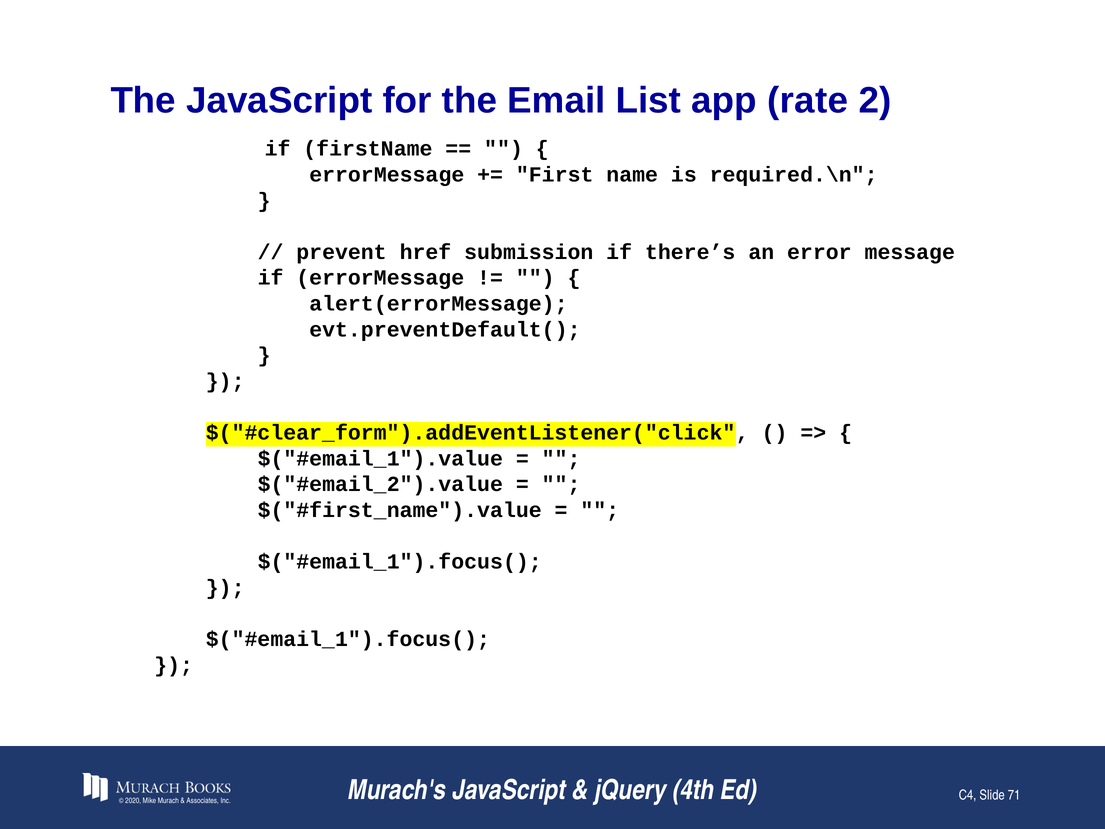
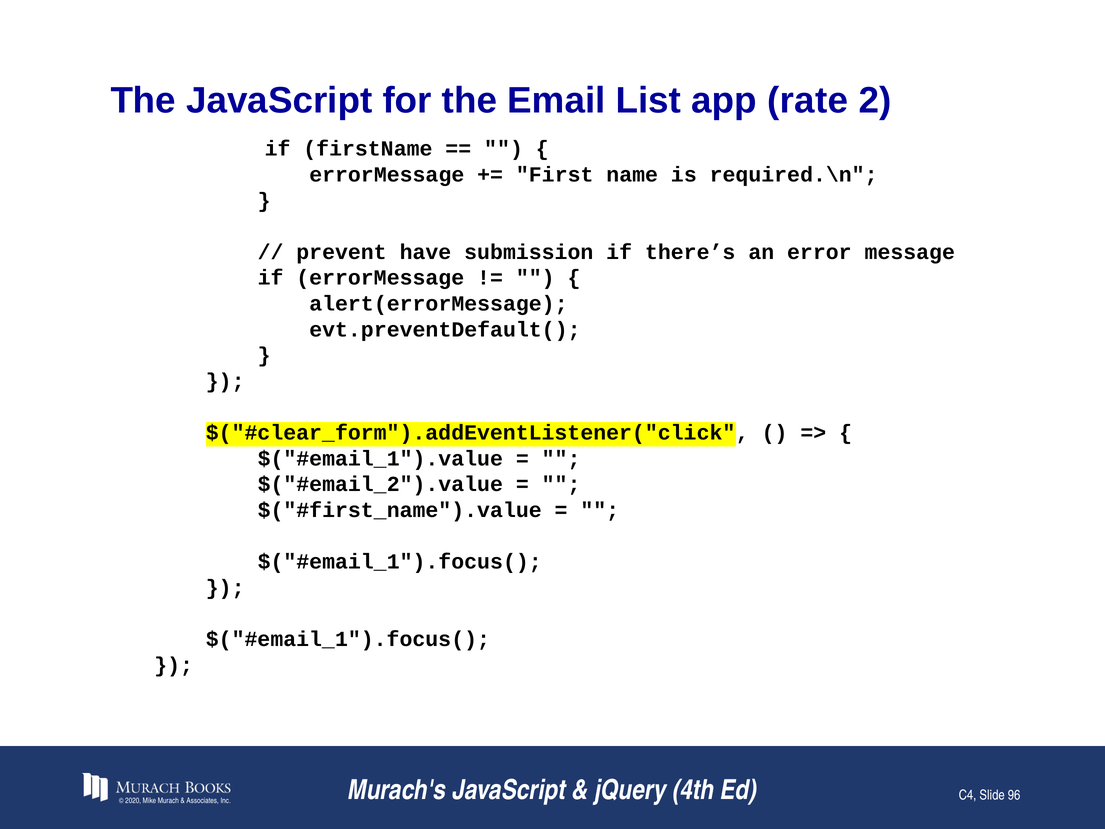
href: href -> have (425, 252)
71: 71 -> 96 (1014, 795)
